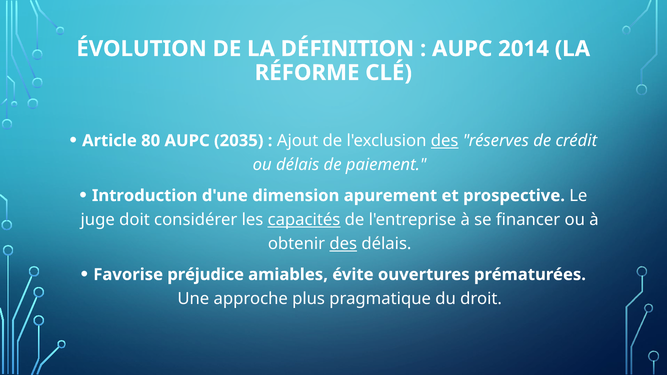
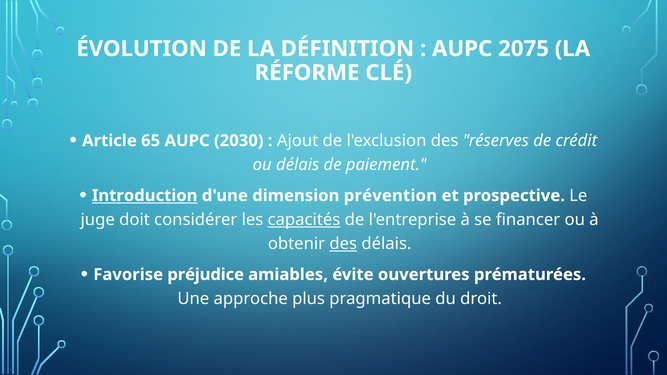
2014: 2014 -> 2075 (524, 49)
80: 80 -> 65 (151, 141)
2035: 2035 -> 2030 (239, 141)
des underline: present -> none (445, 141)
Introduction underline: none -> present (145, 196)
apurement: apurement -> prévention (390, 196)
